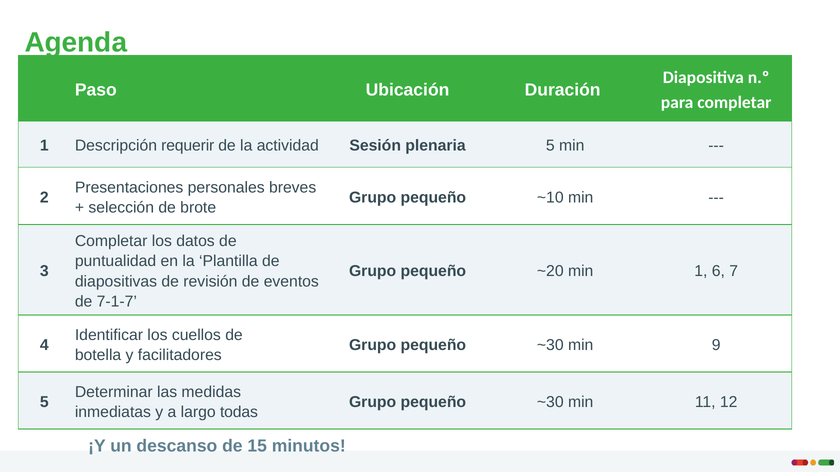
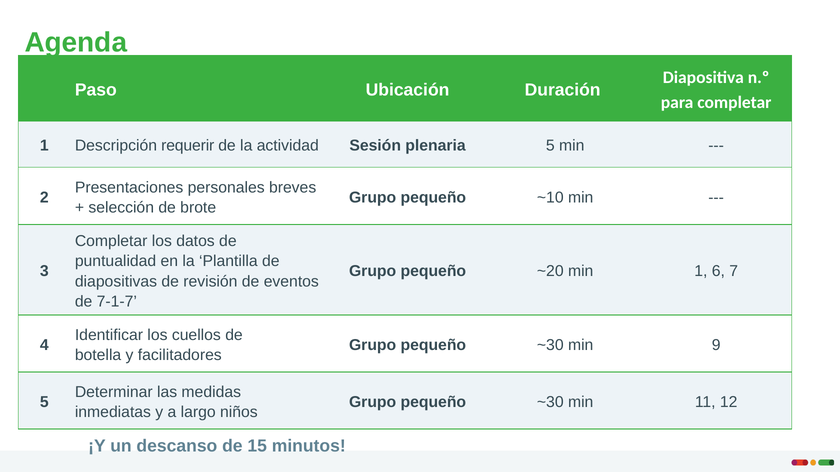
todas: todas -> niños (239, 413)
